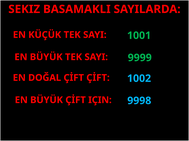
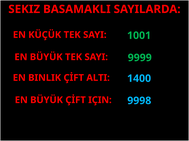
DOĞAL: DOĞAL -> BINLIK (45, 78)
ÇİFT ÇİFT: ÇİFT -> ALTI (98, 78)
1002: 1002 -> 1400 (139, 79)
